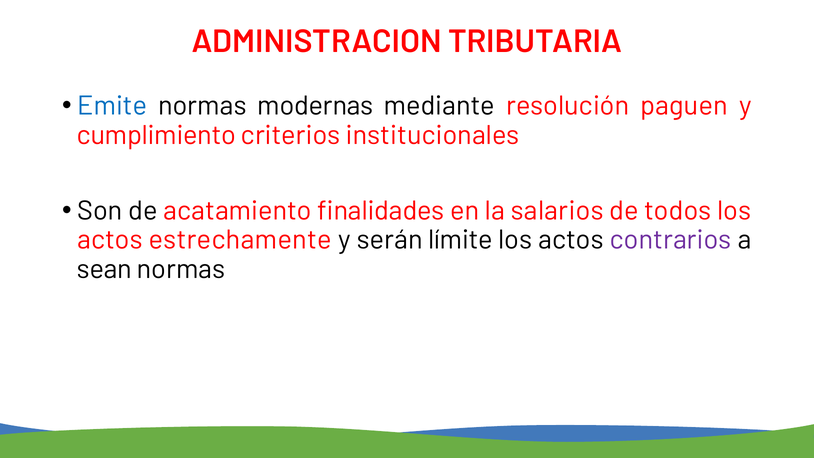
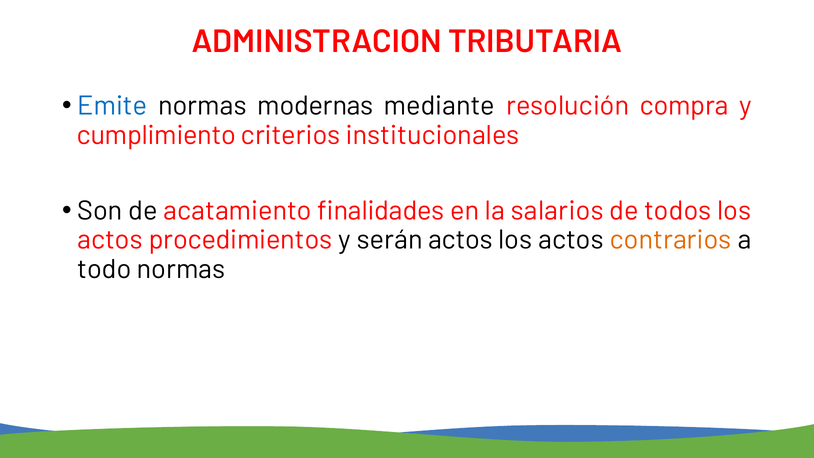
paguen: paguen -> compra (684, 106)
estrechamente: estrechamente -> procedimientos (240, 240)
serán límite: límite -> actos (461, 240)
contrarios colour: purple -> orange (671, 240)
sean: sean -> todo (104, 269)
